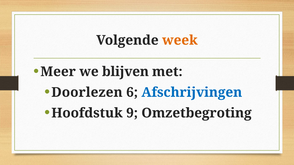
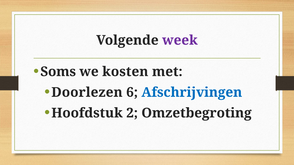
week colour: orange -> purple (180, 40)
Meer: Meer -> Soms (58, 72)
blijven: blijven -> kosten (125, 72)
9: 9 -> 2 (132, 113)
